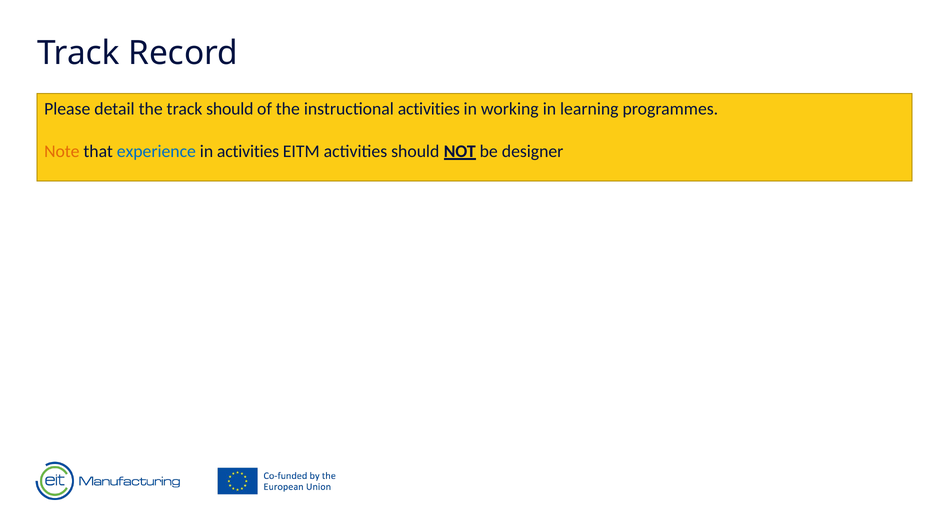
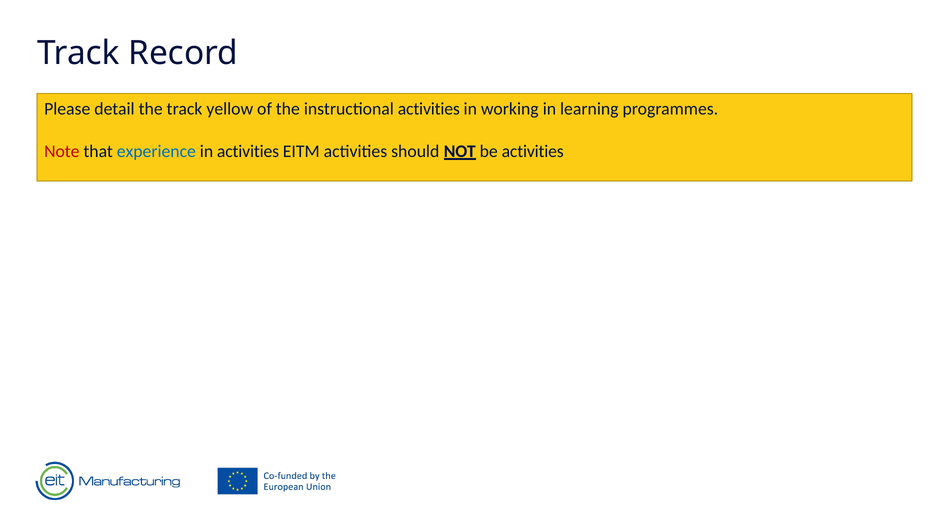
track should: should -> yellow (230, 109)
Note colour: orange -> red (62, 151)
be designer: designer -> activities (533, 151)
